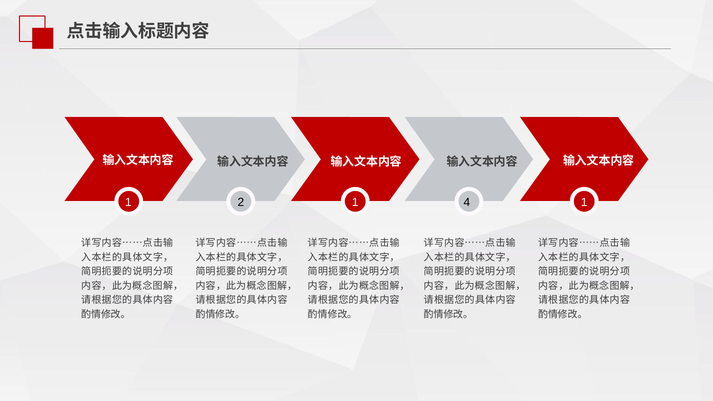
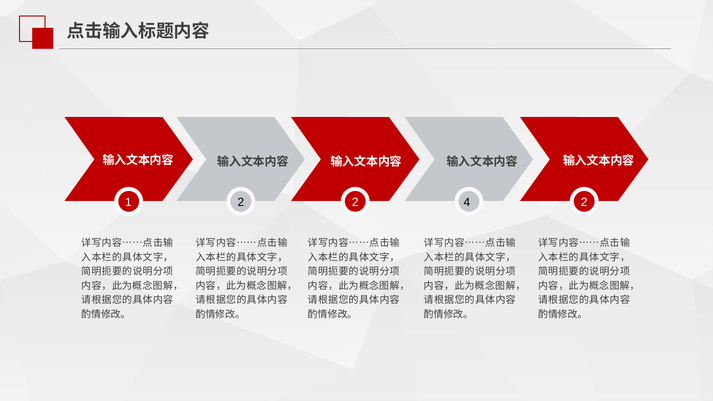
2 1: 1 -> 2 (355, 202)
4 1: 1 -> 2 (584, 202)
